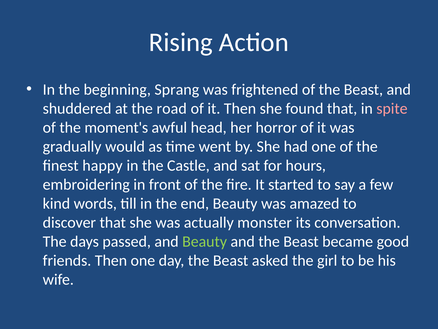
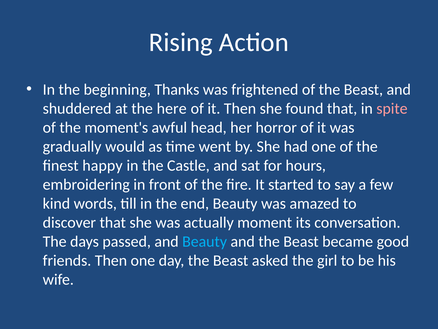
Sprang: Sprang -> Thanks (177, 89)
road: road -> here (172, 108)
monster: monster -> moment (265, 222)
Beauty colour: light green -> light blue (205, 241)
